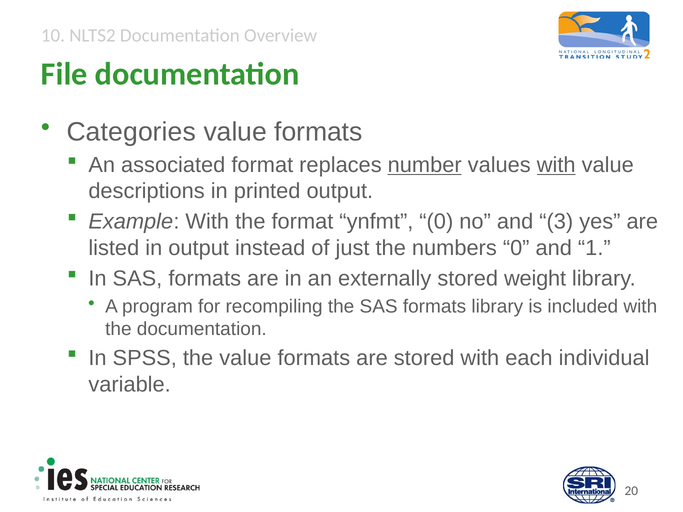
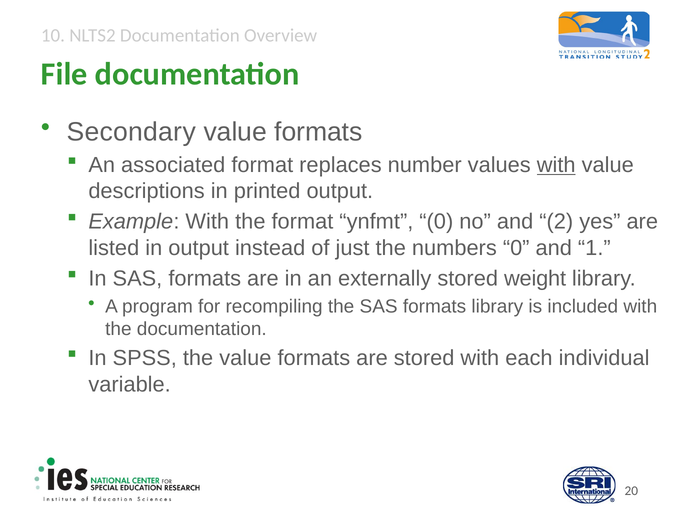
Categories: Categories -> Secondary (131, 132)
number underline: present -> none (425, 165)
3: 3 -> 2 (556, 222)
